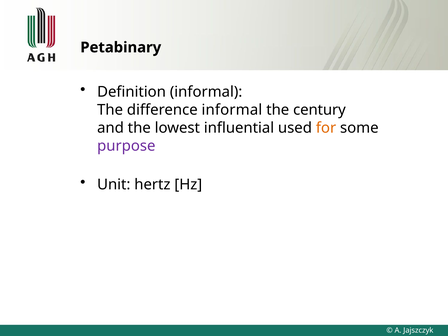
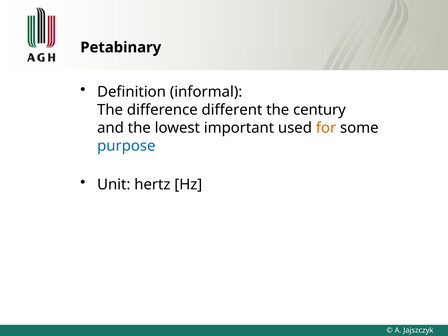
difference informal: informal -> different (232, 110)
influential: influential -> important (239, 128)
purpose colour: purple -> blue (126, 146)
